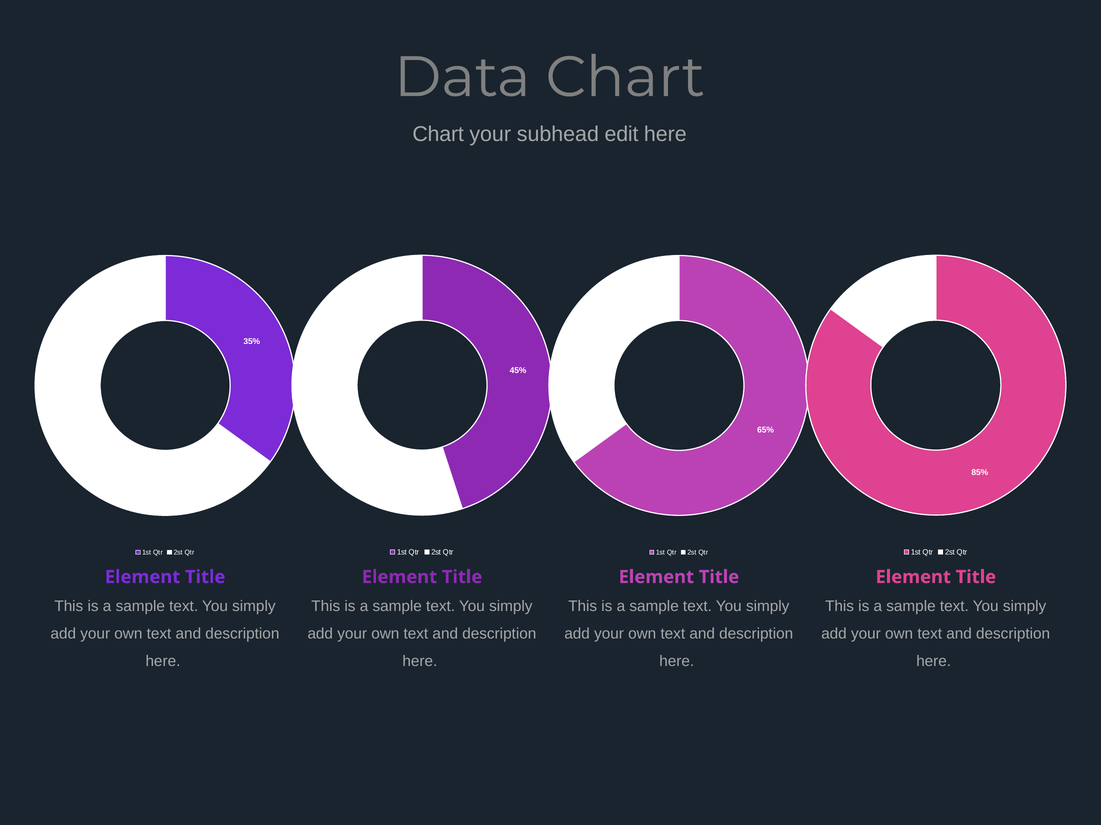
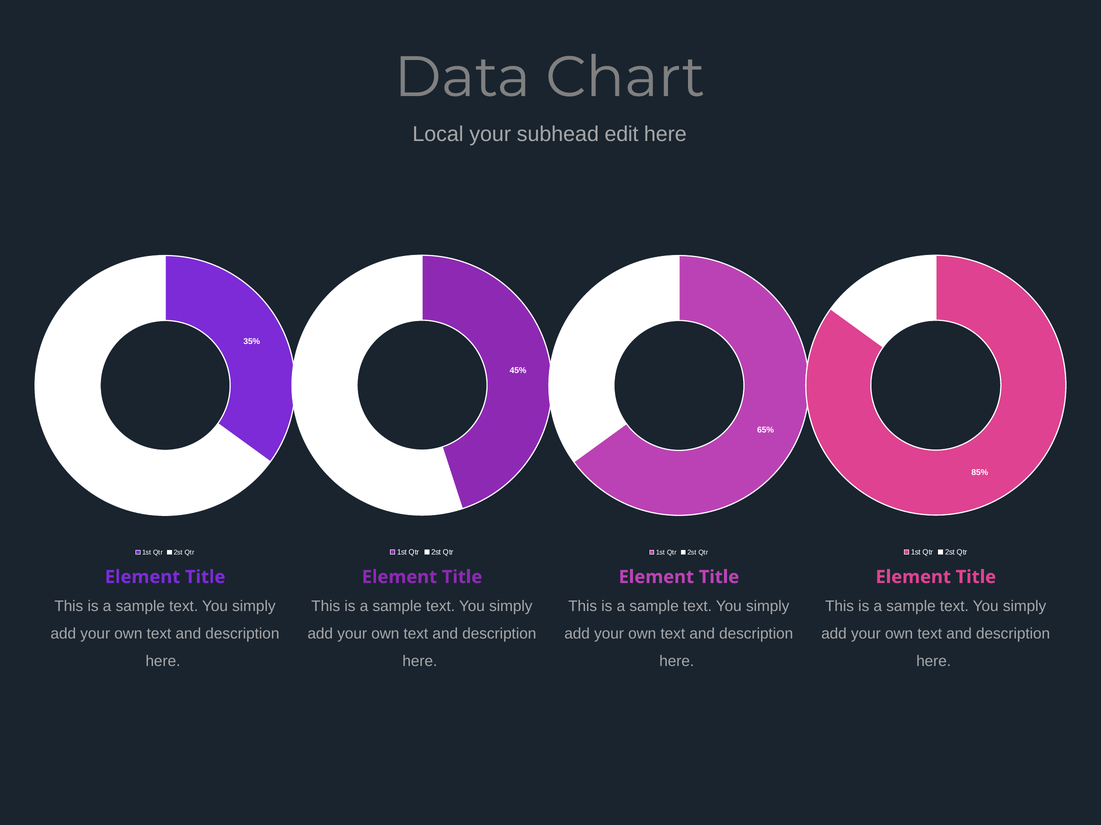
Chart: Chart -> Local (438, 134)
